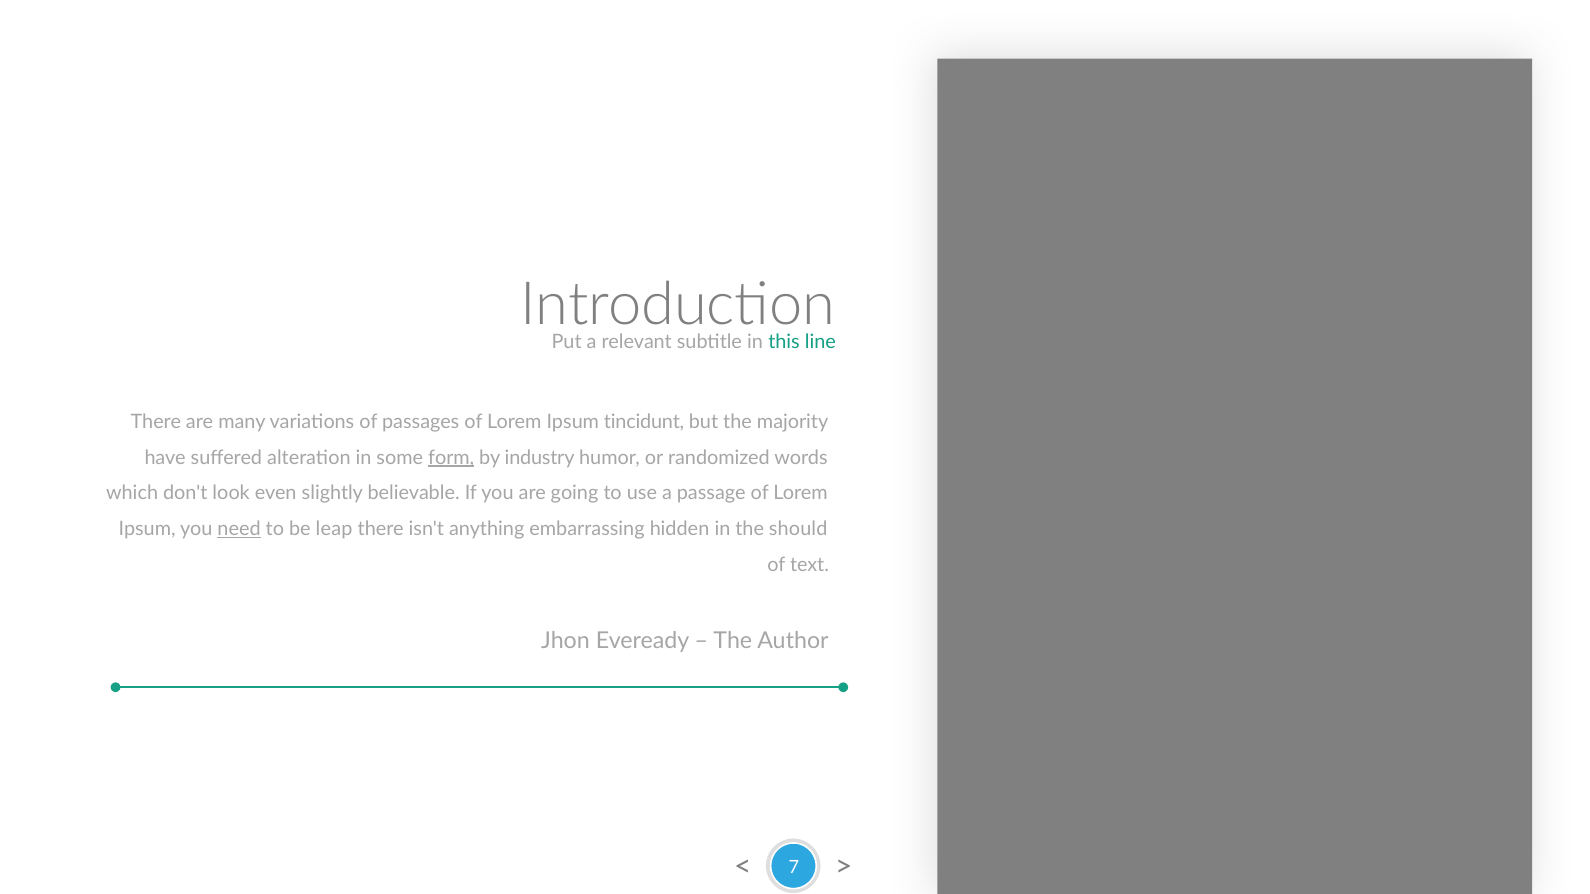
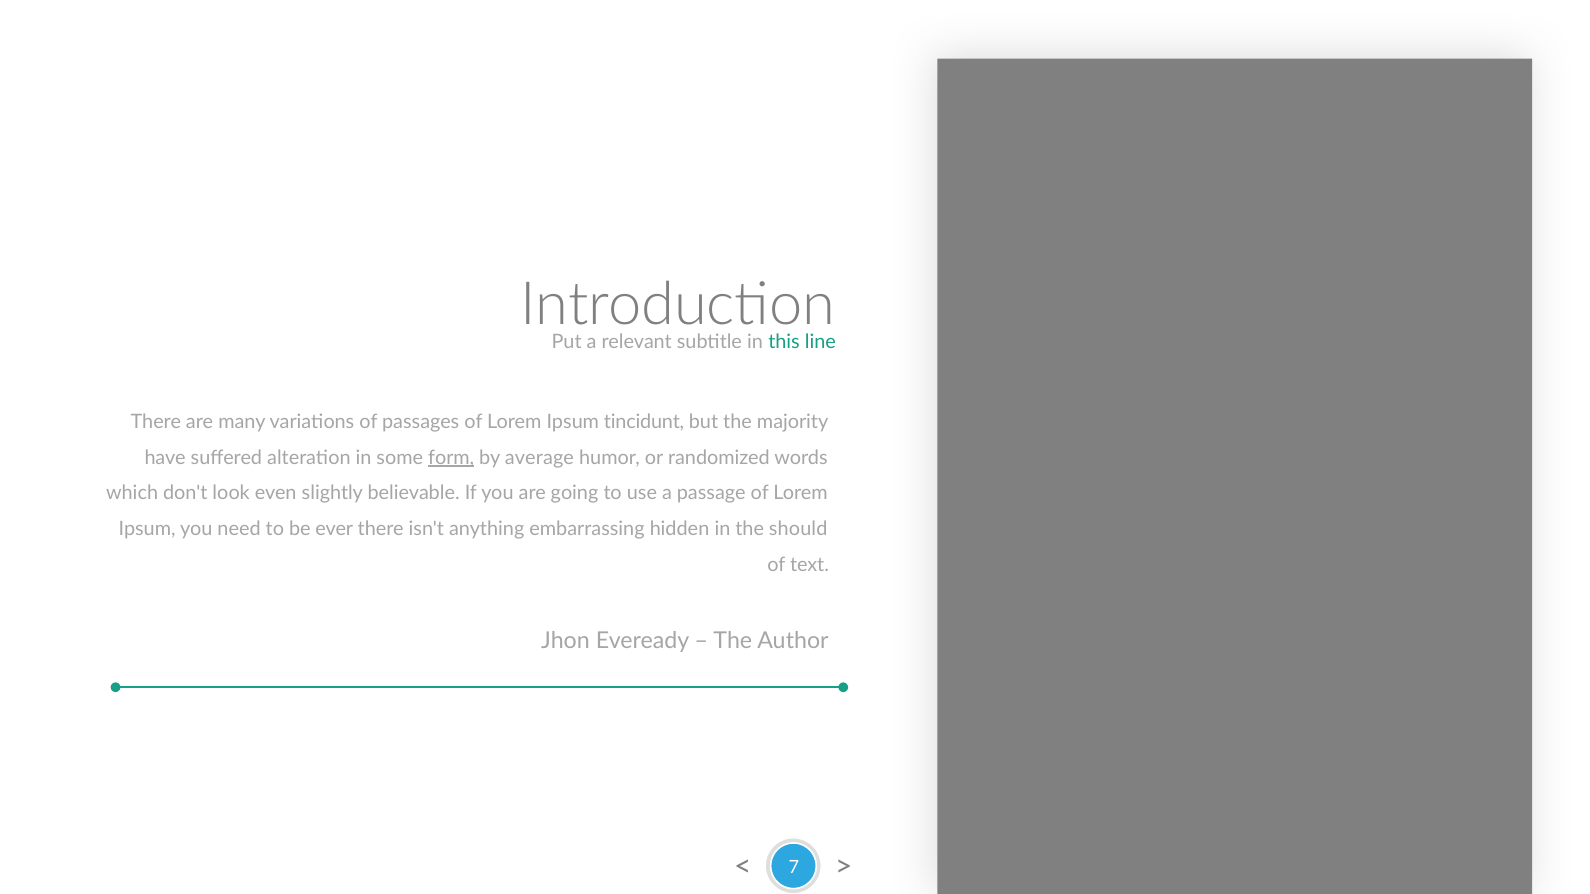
industry: industry -> average (539, 458)
need underline: present -> none (239, 529)
leap: leap -> ever (334, 529)
